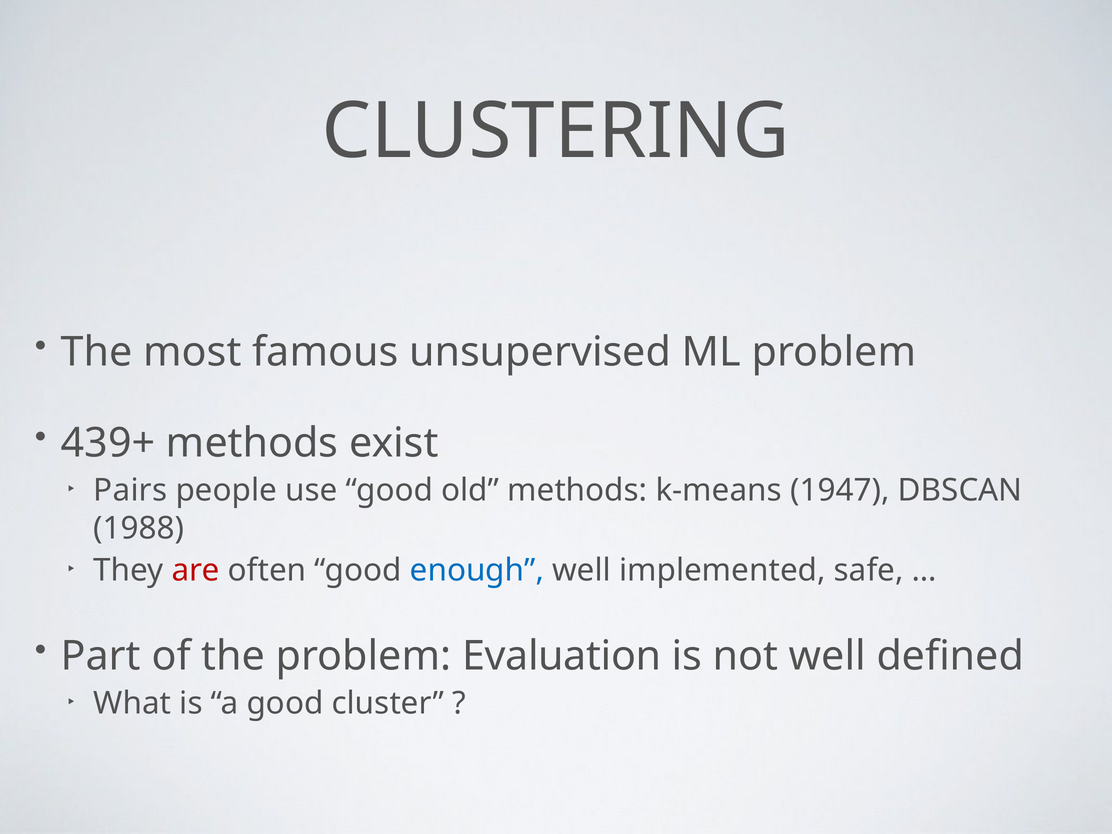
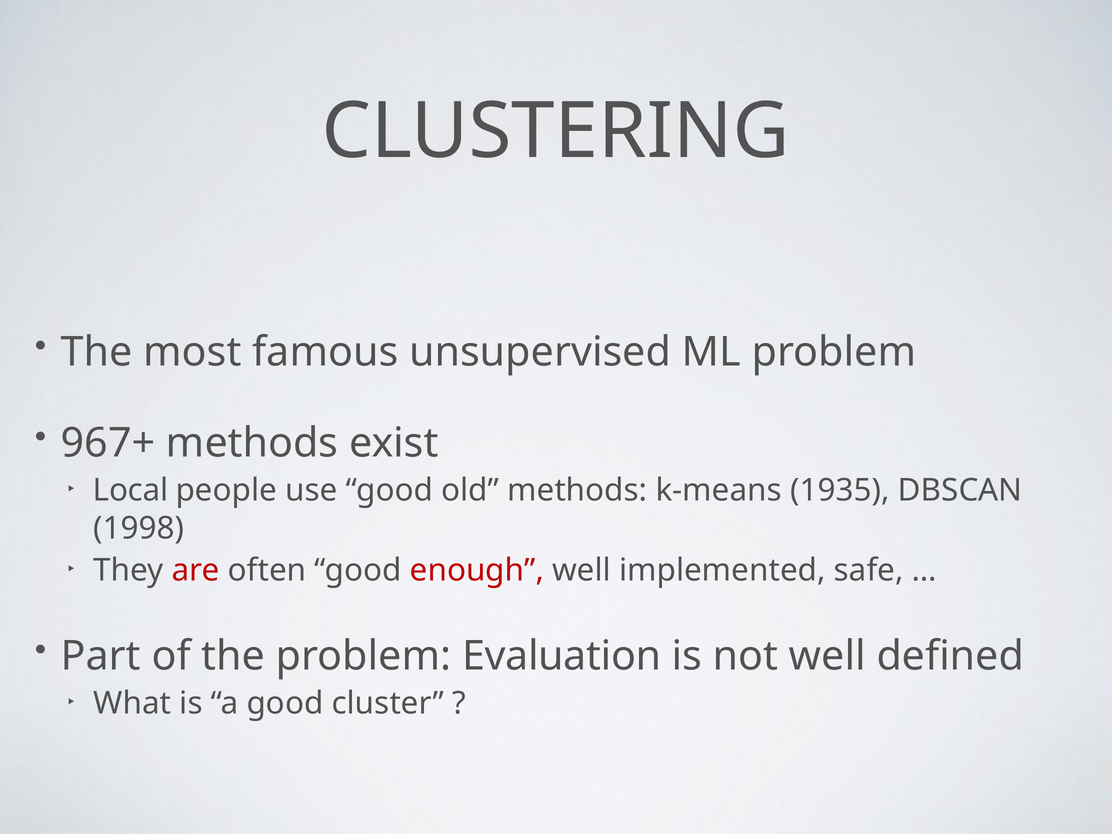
439+: 439+ -> 967+ (108, 443)
Pairs: Pairs -> Local (131, 490)
1947: 1947 -> 1935 (840, 490)
1988: 1988 -> 1998 (139, 528)
enough colour: blue -> red (477, 570)
